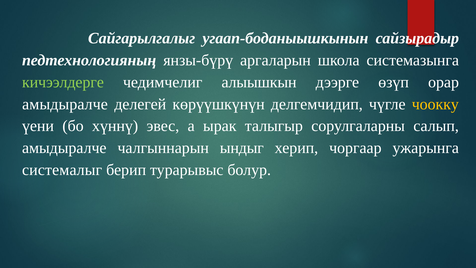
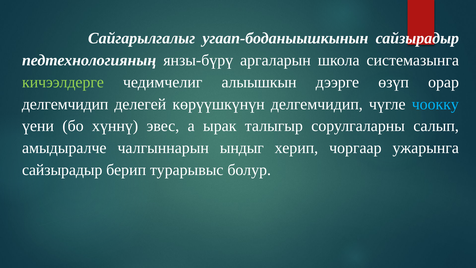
амыдыралче: амыдыралче -> делгемчидип (65, 104)
чоокку colour: yellow -> light blue (435, 104)
системалыг: системалыг -> сайзырадыр (62, 170)
